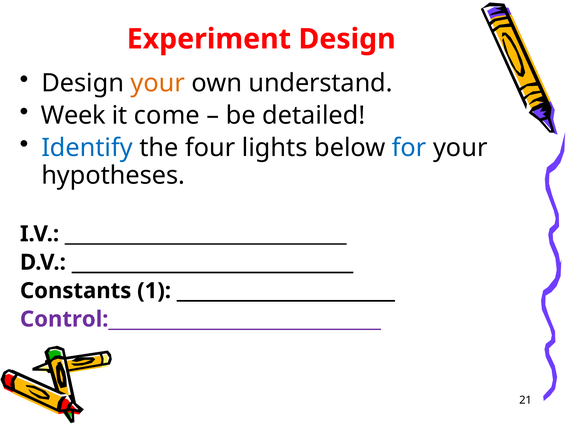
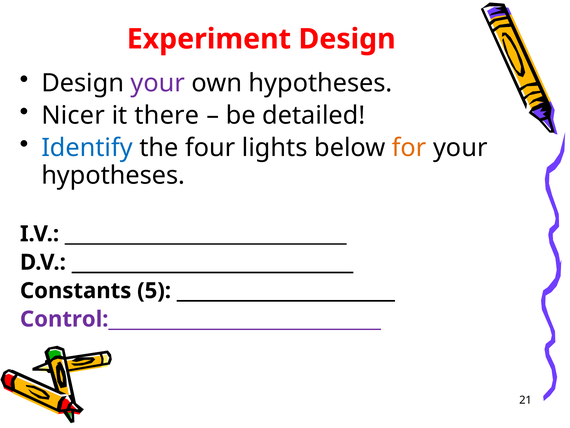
your colour: orange -> purple (158, 83)
own understand: understand -> hypotheses (320, 83)
Week: Week -> Nicer (73, 115)
come: come -> there (167, 115)
for colour: blue -> orange (409, 148)
1: 1 -> 5 (154, 290)
